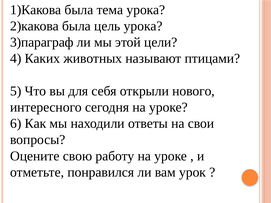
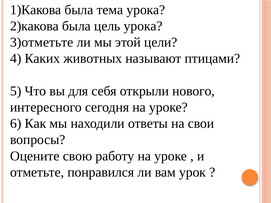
3)параграф: 3)параграф -> 3)отметьте (42, 42)
